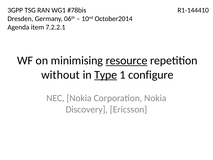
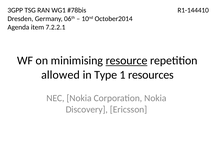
without: without -> allowed (60, 75)
Type underline: present -> none (106, 75)
configure: configure -> resources (151, 75)
